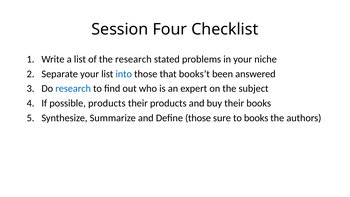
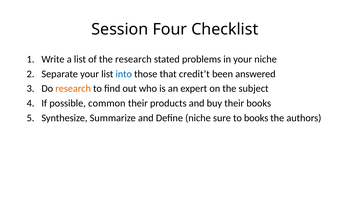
books’t: books’t -> credit’t (194, 74)
research colour: blue -> orange (73, 89)
possible products: products -> common (107, 103)
Define those: those -> niche (198, 118)
